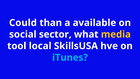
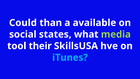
sector: sector -> states (55, 34)
media colour: yellow -> light green (116, 34)
local: local -> their (40, 46)
